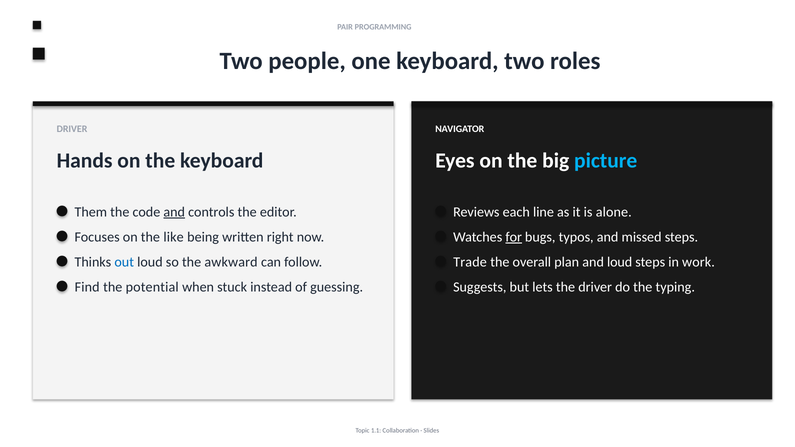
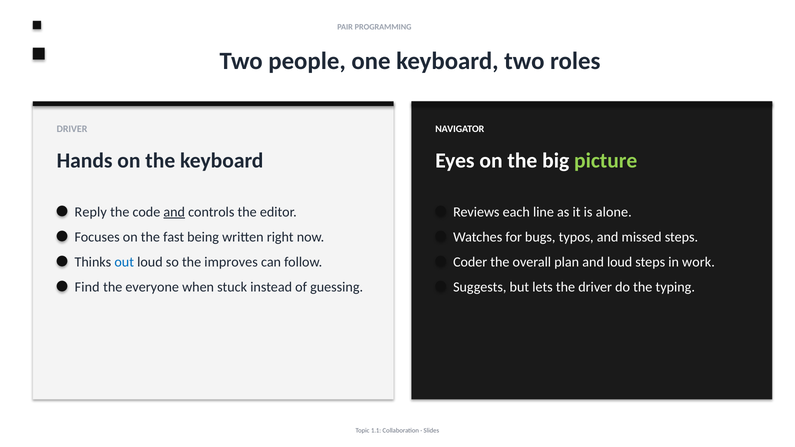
picture colour: light blue -> light green (606, 160)
Them: Them -> Reply (91, 212)
like: like -> fast (174, 237)
for underline: present -> none (514, 237)
awkward: awkward -> improves (231, 262)
Trade: Trade -> Coder (470, 262)
potential: potential -> everyone (152, 287)
